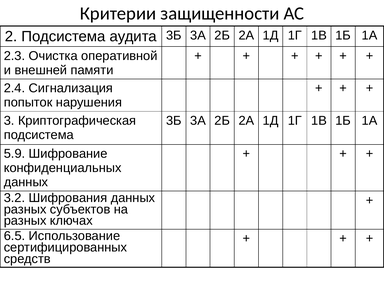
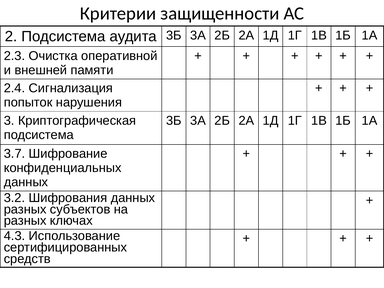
5.9: 5.9 -> 3.7 (15, 154)
6.5: 6.5 -> 4.3 (15, 236)
